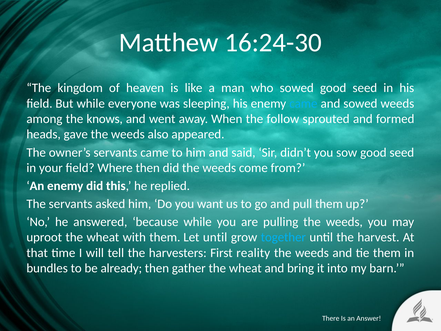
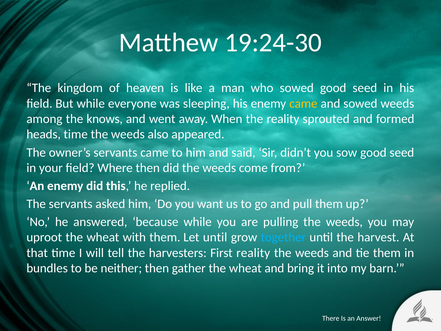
16:24-30: 16:24-30 -> 19:24-30 (273, 43)
came colour: light blue -> yellow (303, 103)
the follow: follow -> reality (283, 119)
heads gave: gave -> time (76, 134)
already: already -> neither (121, 268)
